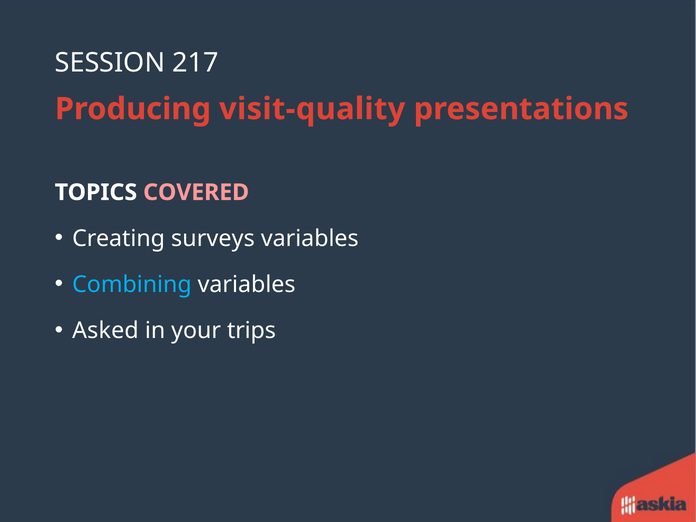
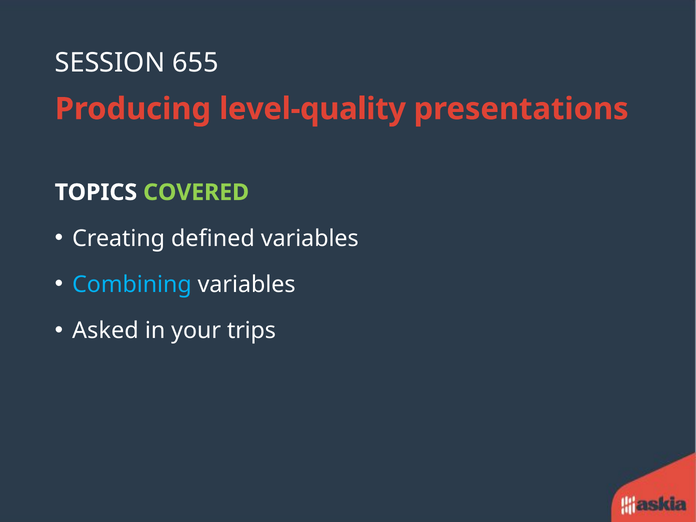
217: 217 -> 655 (195, 63)
visit-quality: visit-quality -> level-quality (312, 109)
COVERED colour: pink -> light green (196, 192)
surveys: surveys -> defined (213, 238)
